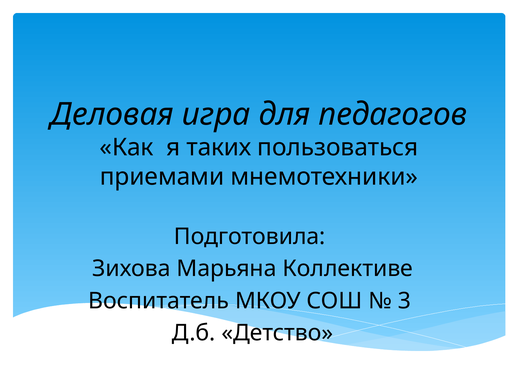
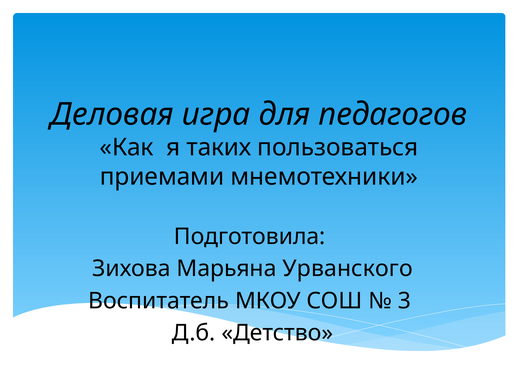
Коллективе: Коллективе -> Урванского (348, 269)
